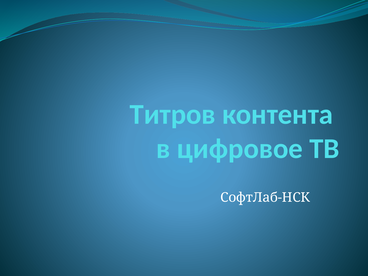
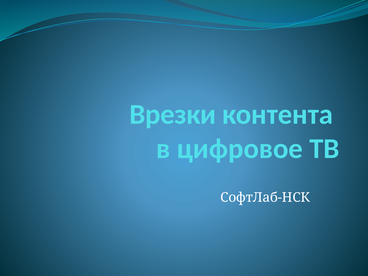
Титров: Титров -> Врезки (173, 114)
